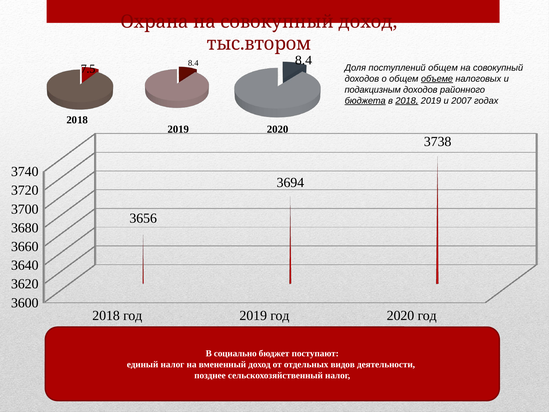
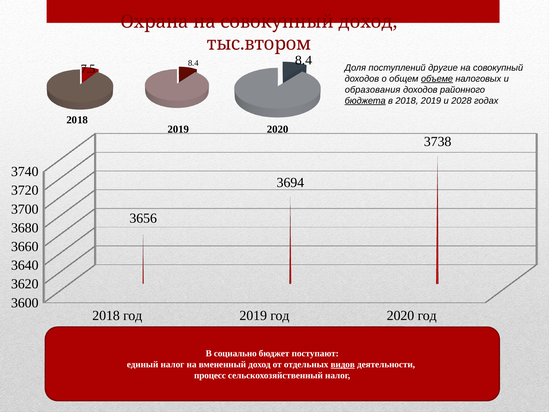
поступлений общем: общем -> другие (443, 68)
подакцизным: подакцизным -> образования (373, 90)
2018 underline: present -> none (407, 101)
2007: 2007 -> 2028 (461, 101)
видов underline: none -> present (343, 364)
позднее: позднее -> процесс (210, 375)
